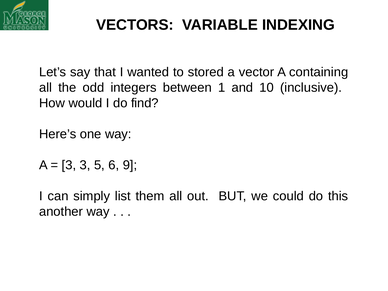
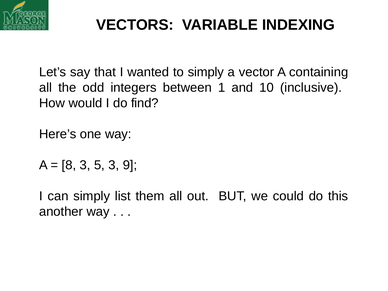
to stored: stored -> simply (206, 72)
3: 3 -> 8 (69, 165)
5 6: 6 -> 3 (114, 165)
